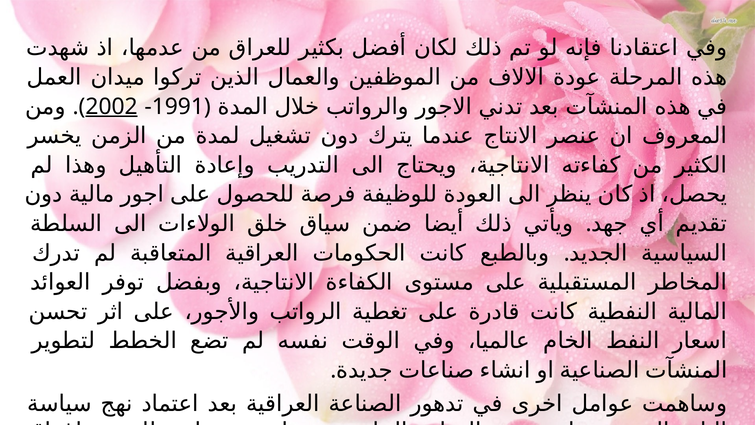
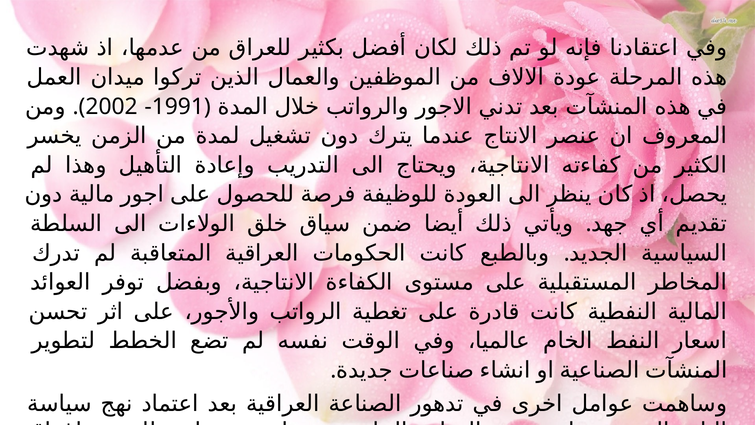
2002 underline: present -> none (112, 106)
